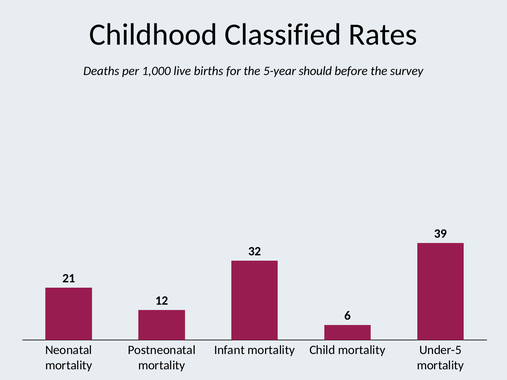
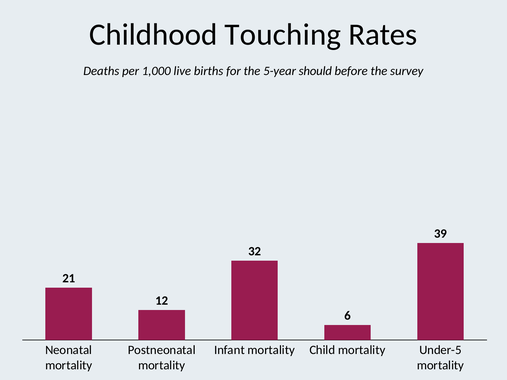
Classified: Classified -> Touching (283, 35)
